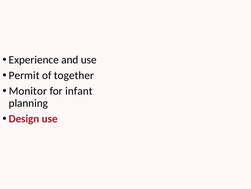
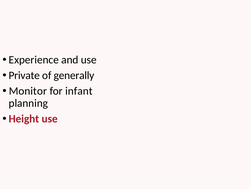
Permit: Permit -> Private (24, 75)
together: together -> generally (74, 75)
Design: Design -> Height (24, 118)
